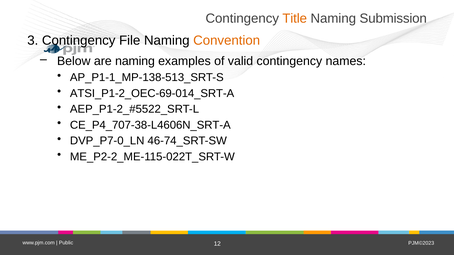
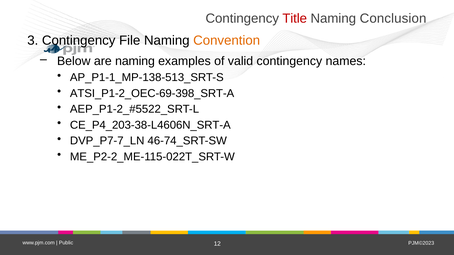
Title colour: orange -> red (295, 18)
Submission: Submission -> Conclusion (393, 18)
ATSI_P1-2_OEC-69-014_SRT-A: ATSI_P1-2_OEC-69-014_SRT-A -> ATSI_P1-2_OEC-69-398_SRT-A (152, 93)
CE_P4_707-38-L4606N_SRT-A: CE_P4_707-38-L4606N_SRT-A -> CE_P4_203-38-L4606N_SRT-A (150, 125)
DVP_P7-0_LN: DVP_P7-0_LN -> DVP_P7-7_LN (107, 141)
